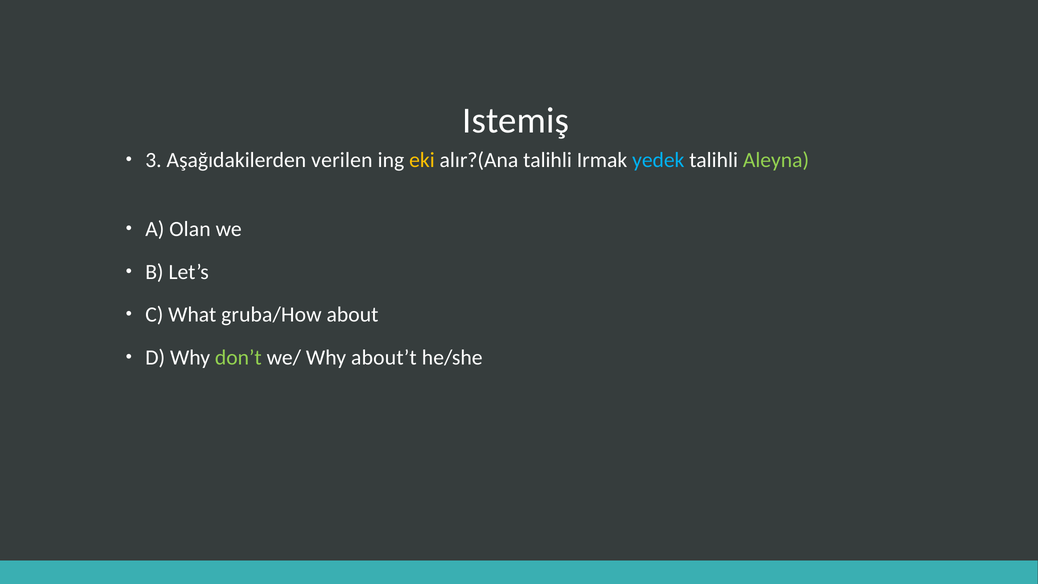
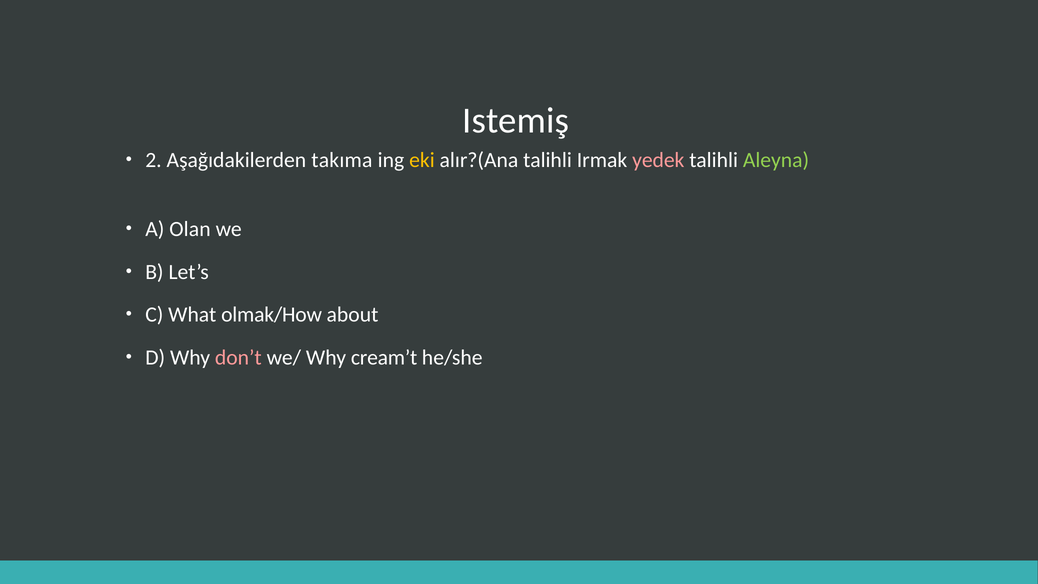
3: 3 -> 2 (154, 160)
verilen: verilen -> takıma (342, 160)
yedek colour: light blue -> pink (658, 160)
gruba/How: gruba/How -> olmak/How (272, 315)
don’t colour: light green -> pink (238, 357)
about’t: about’t -> cream’t (384, 357)
